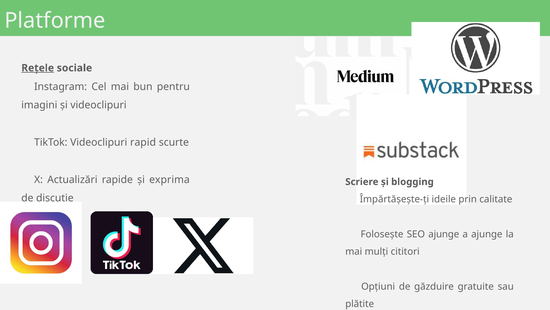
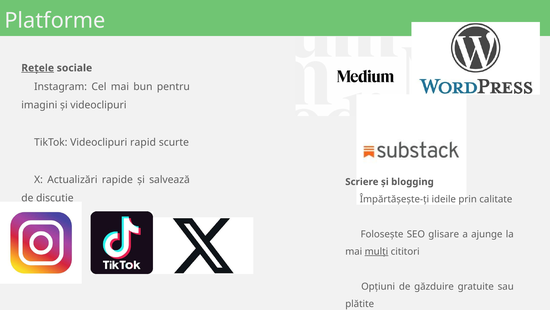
exprima: exprima -> salvează (170, 179)
SEO ajunge: ajunge -> glisare (444, 234)
mulți underline: none -> present (376, 251)
